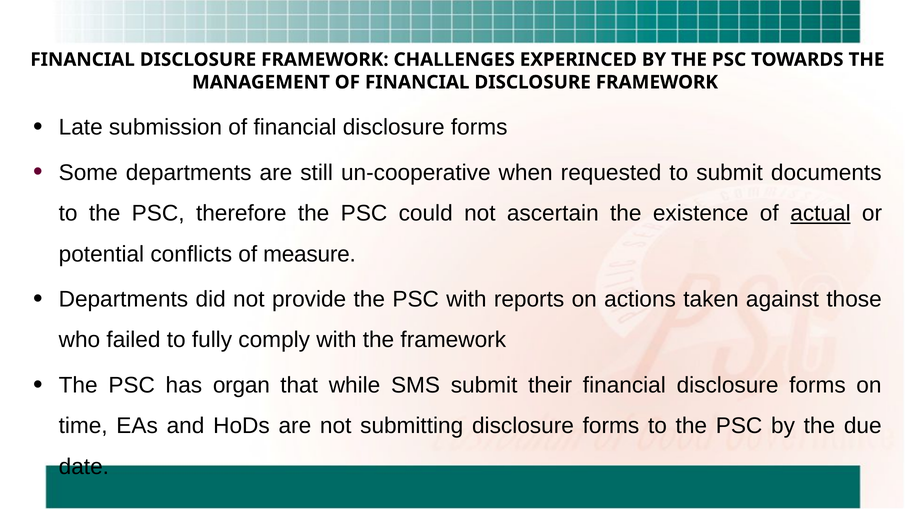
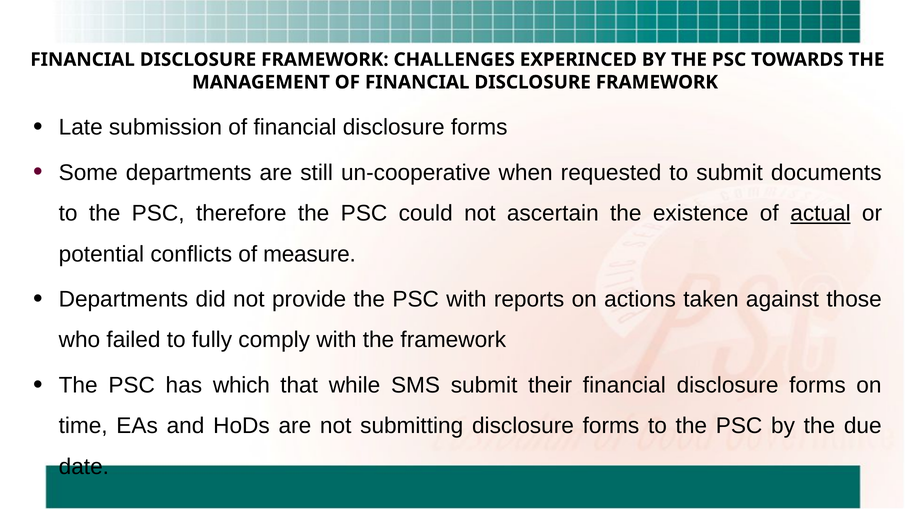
organ: organ -> which (241, 385)
